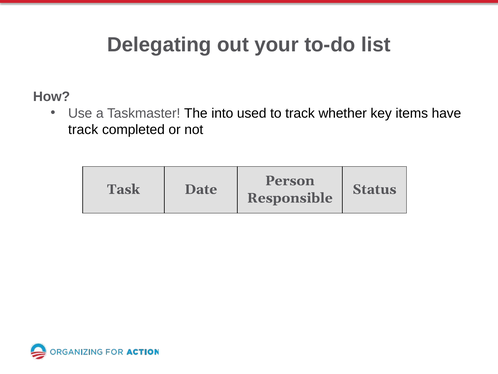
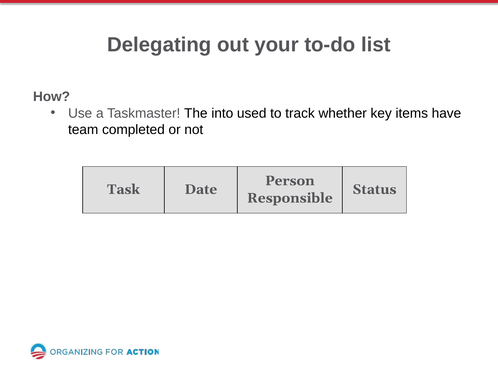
track: track -> team (83, 129)
